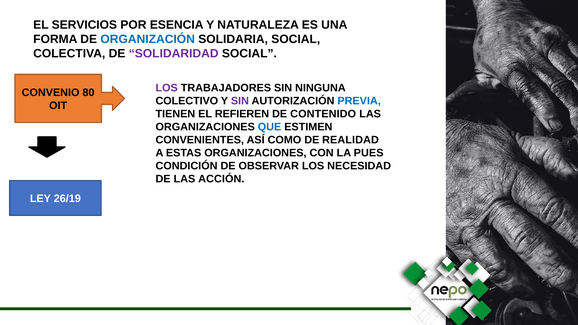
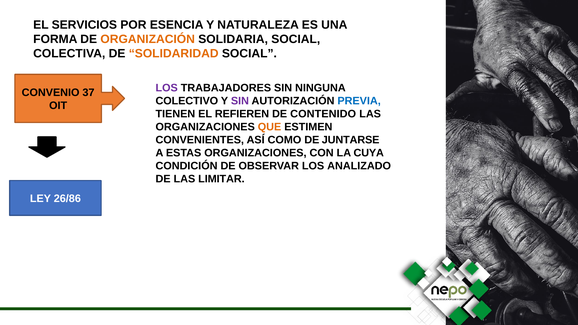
ORGANIZACIÓN colour: blue -> orange (148, 39)
SOLIDARIDAD colour: purple -> orange (174, 54)
80: 80 -> 37 (88, 93)
QUE colour: blue -> orange (270, 127)
REALIDAD: REALIDAD -> JUNTARSE (351, 140)
PUES: PUES -> CUYA (369, 153)
NECESIDAD: NECESIDAD -> ANALIZADO (359, 166)
ACCIÓN: ACCIÓN -> LIMITAR (221, 179)
26/19: 26/19 -> 26/86 (67, 199)
